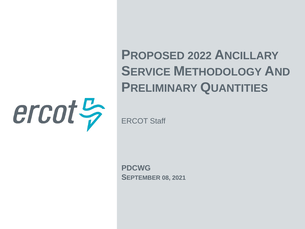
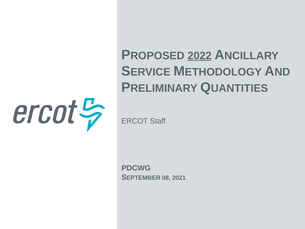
2022 underline: none -> present (200, 56)
